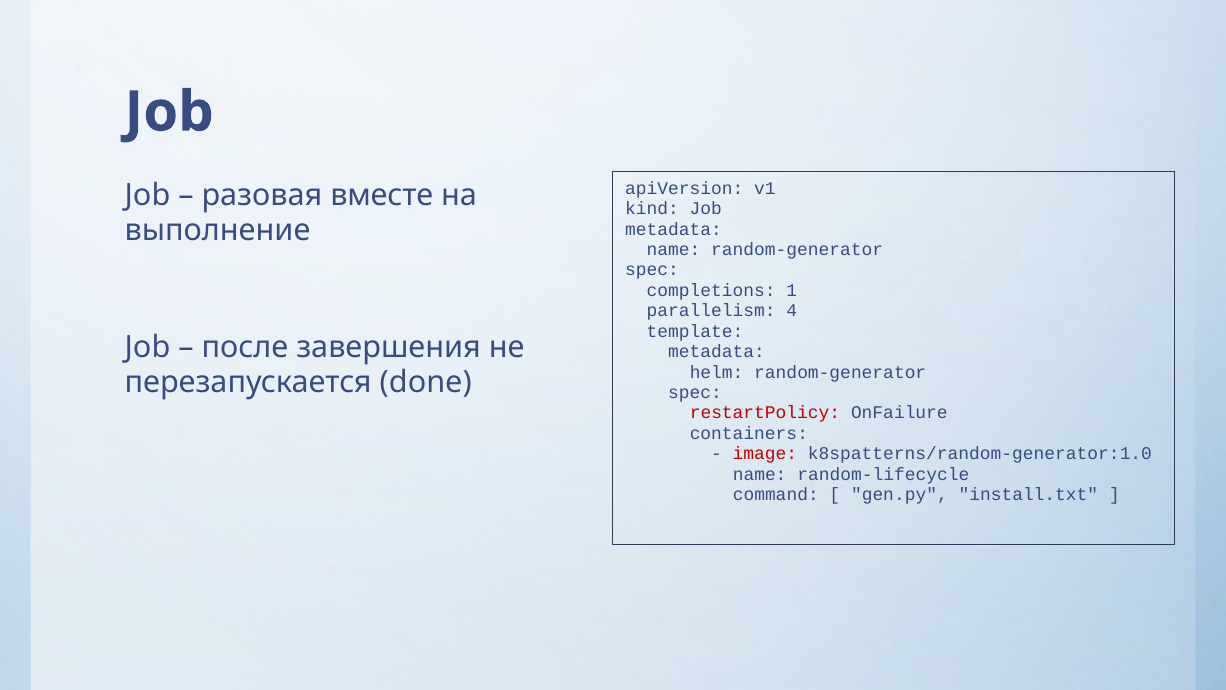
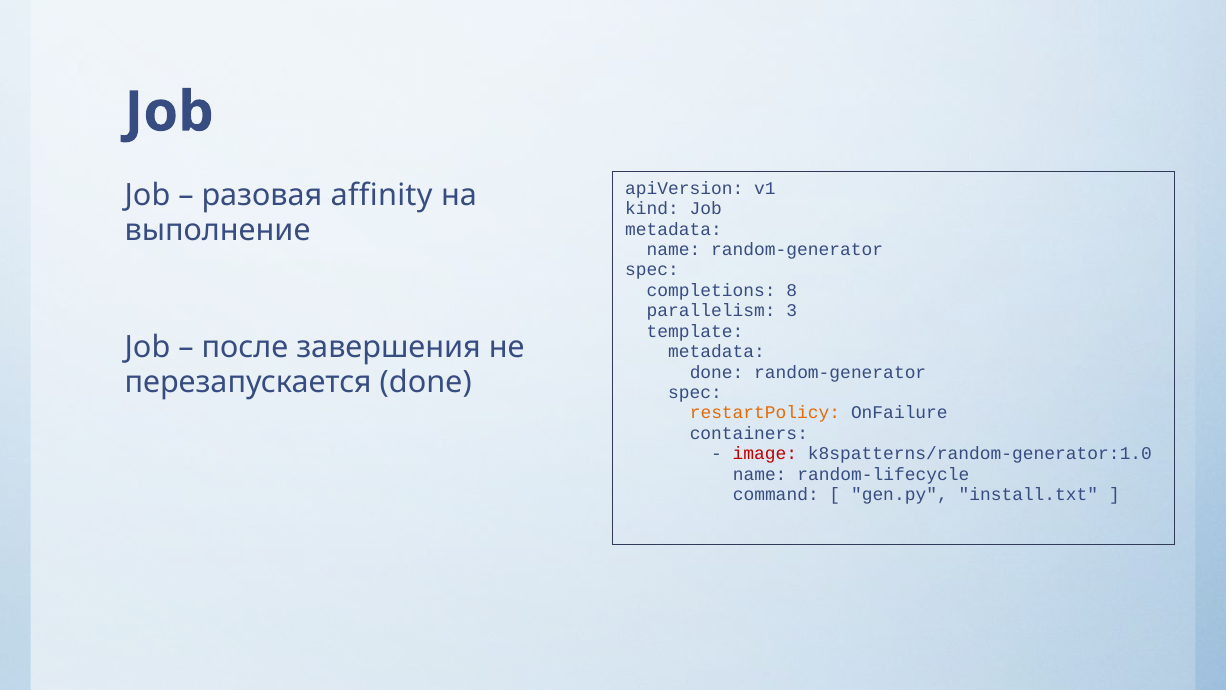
вместе: вместе -> affinity (382, 195)
1: 1 -> 8 (792, 290)
4: 4 -> 3 (792, 311)
helm: helm -> done (717, 372)
restartPolicy colour: red -> orange (765, 413)
